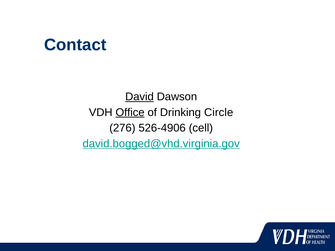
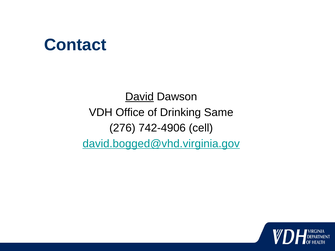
Office underline: present -> none (130, 112)
Circle: Circle -> Same (219, 112)
526-4906: 526-4906 -> 742-4906 (162, 128)
